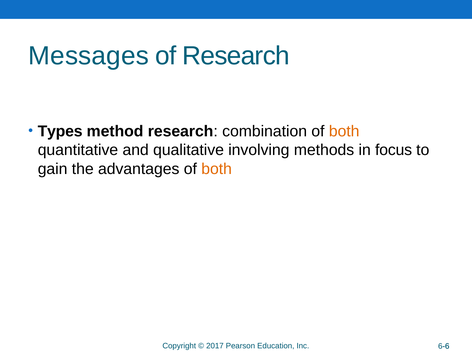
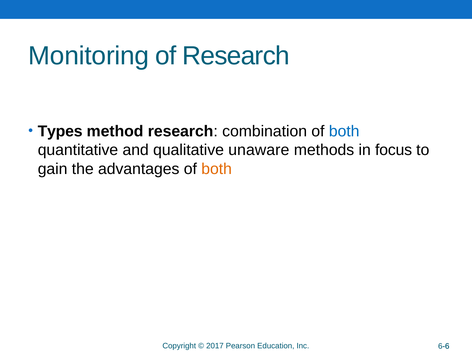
Messages: Messages -> Monitoring (89, 56)
both colour: orange -> blue (344, 131)
involving: involving -> unaware (259, 150)
